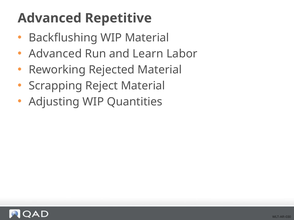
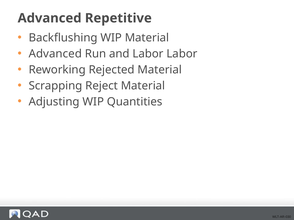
and Learn: Learn -> Labor (148, 54)
